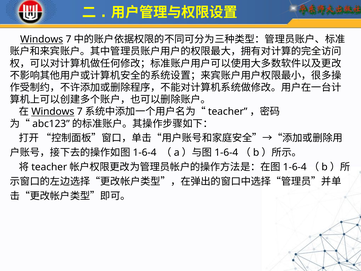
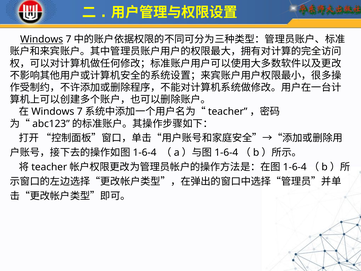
Windows underline: present -> none (53, 112)
